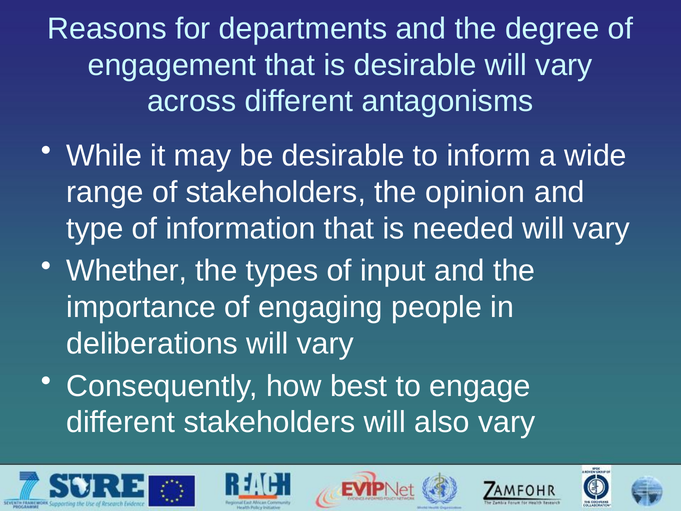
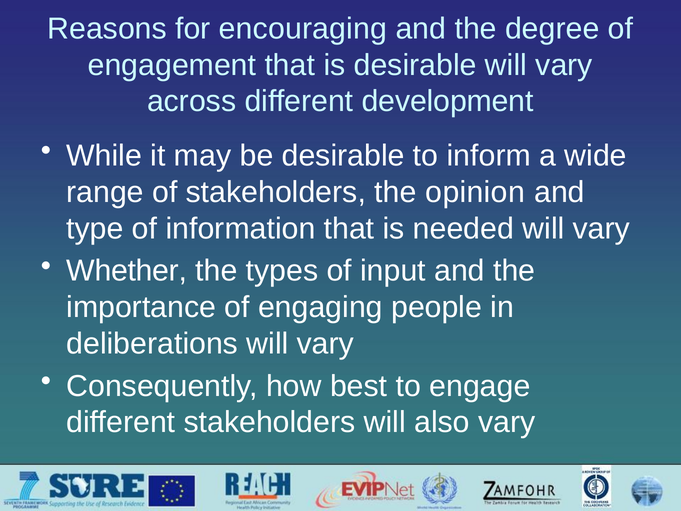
departments: departments -> encouraging (303, 29)
antagonisms: antagonisms -> development (448, 101)
